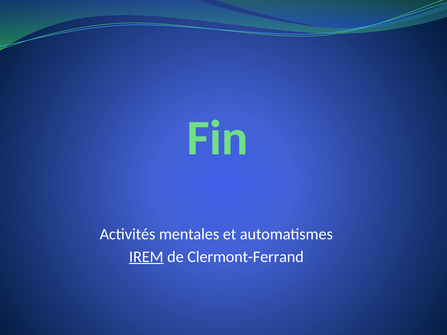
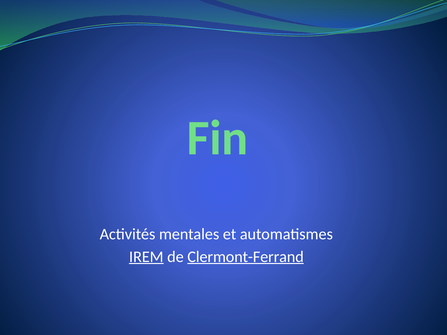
Clermont-Ferrand underline: none -> present (246, 257)
